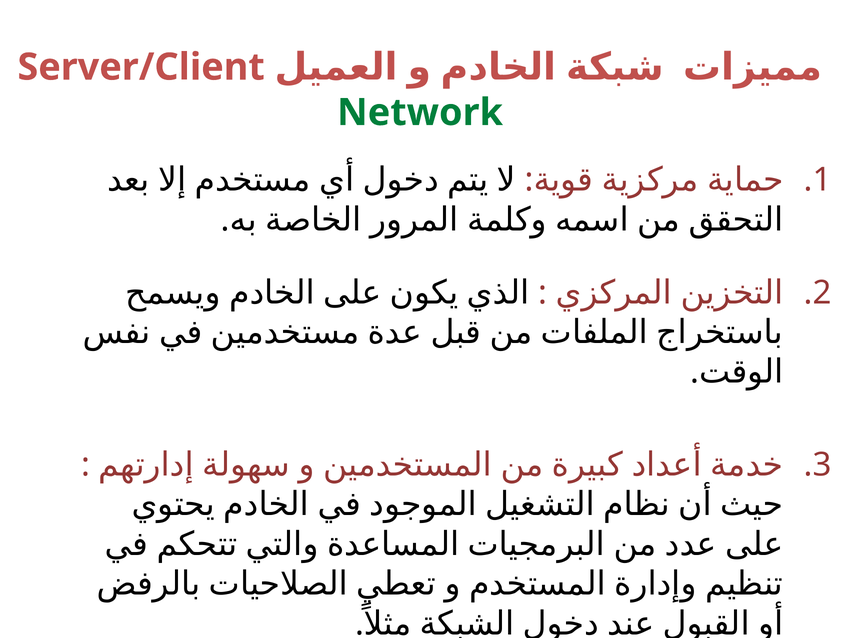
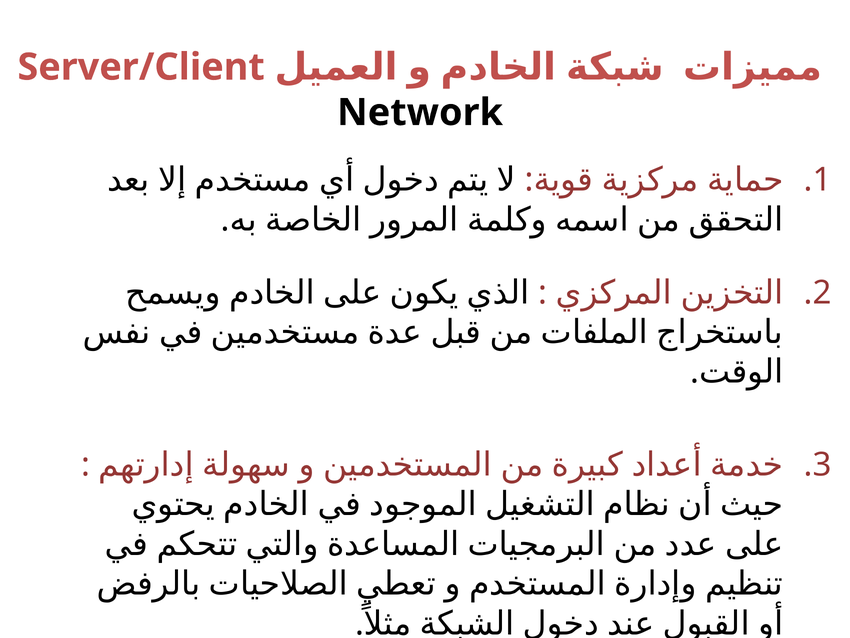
Network colour: green -> black (420, 112)
